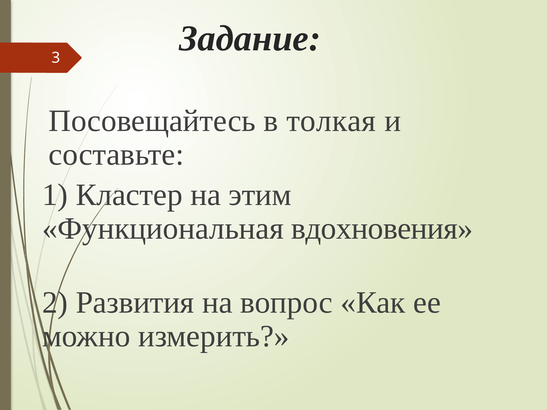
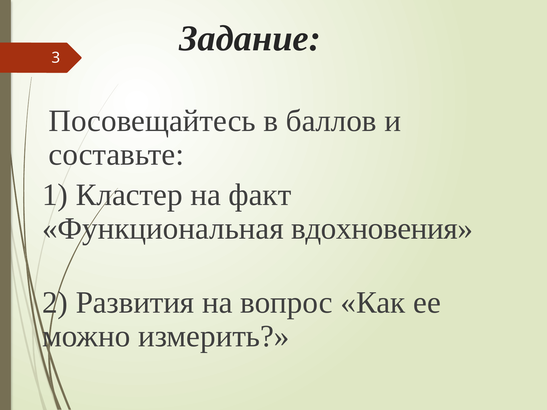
толкая: толкая -> баллов (331, 121)
этим: этим -> факт (260, 195)
